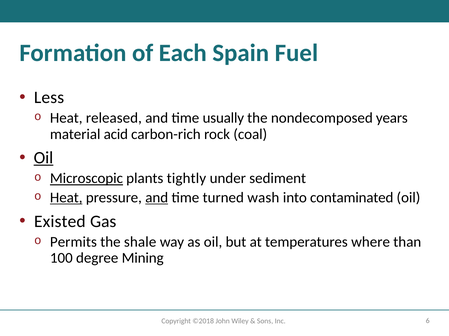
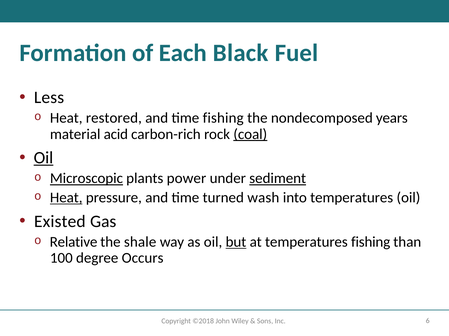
Spain: Spain -> Black (241, 53)
released: released -> restored (114, 118)
time usually: usually -> fishing (223, 118)
coal underline: none -> present (250, 134)
tightly: tightly -> power (186, 179)
sediment underline: none -> present (278, 179)
and underline: present -> none (157, 198)
into contaminated: contaminated -> temperatures (352, 198)
Permits: Permits -> Relative (74, 242)
but underline: none -> present (236, 242)
temperatures where: where -> fishing (371, 242)
Mining: Mining -> Occurs (143, 259)
